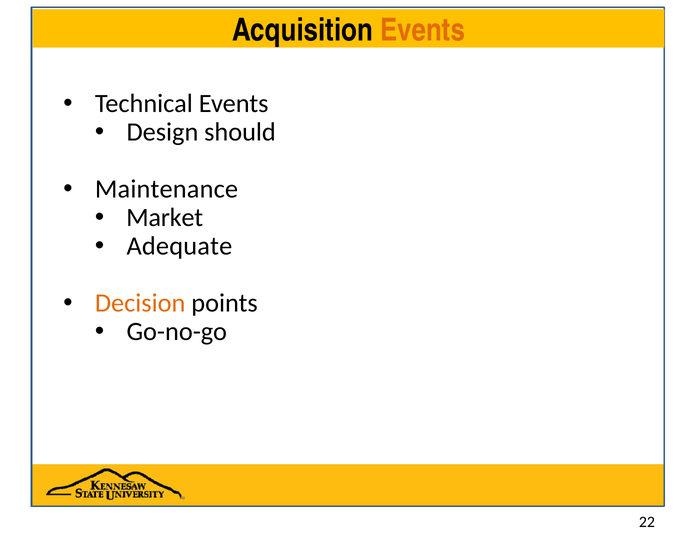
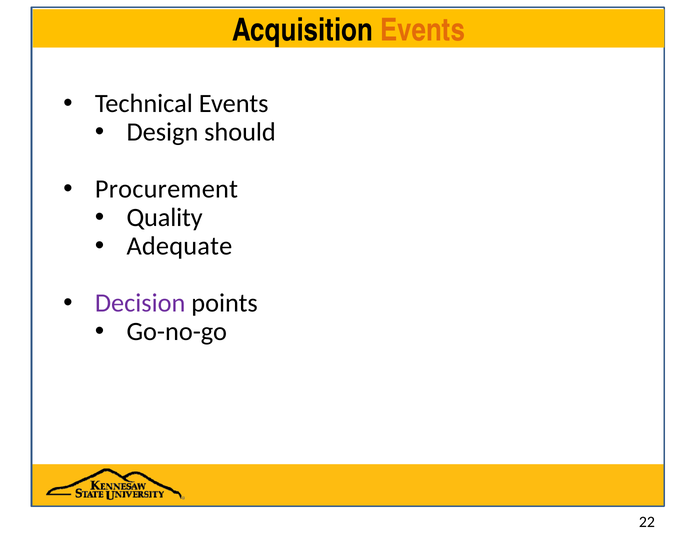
Maintenance: Maintenance -> Procurement (166, 189)
Market: Market -> Quality (165, 218)
Decision colour: orange -> purple (140, 303)
